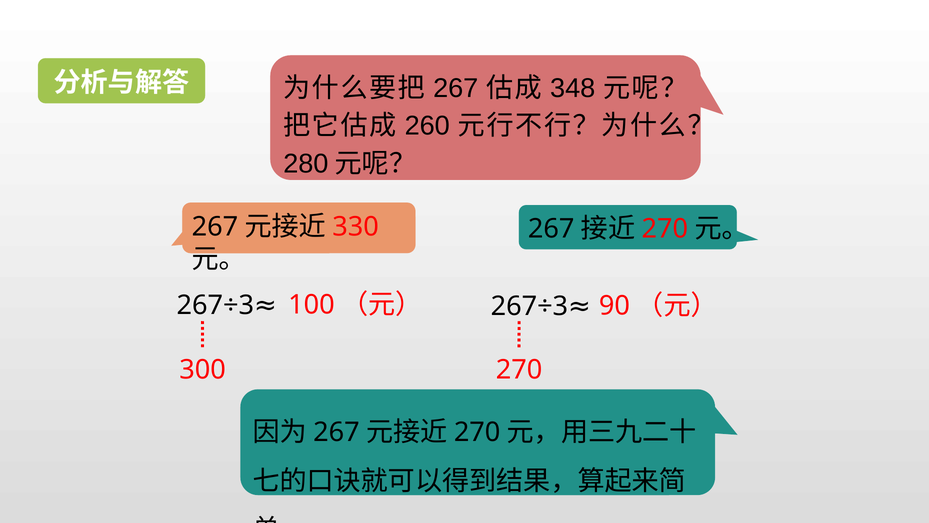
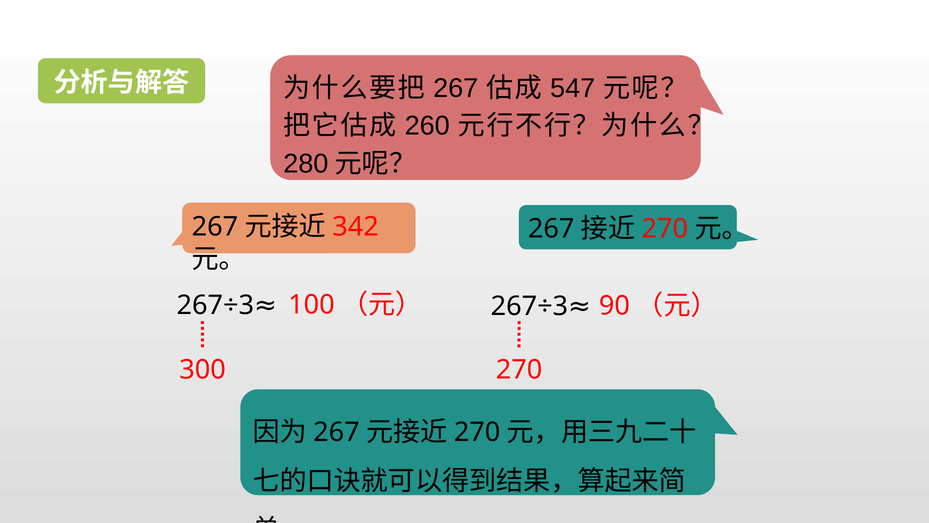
348: 348 -> 547 (573, 88)
330: 330 -> 342 (356, 226)
